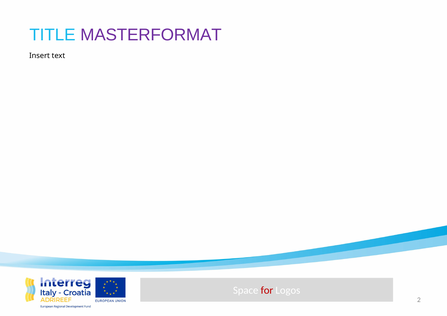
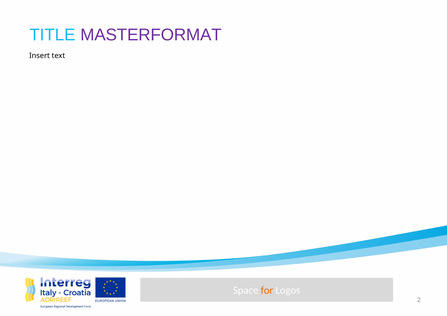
for colour: red -> orange (267, 291)
